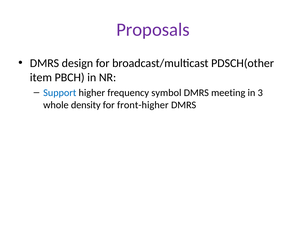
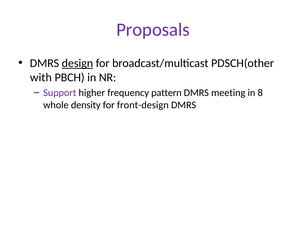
design underline: none -> present (77, 63)
item: item -> with (41, 77)
Support colour: blue -> purple (60, 92)
symbol: symbol -> pattern (166, 92)
3: 3 -> 8 (260, 92)
front-higher: front-higher -> front-design (143, 105)
